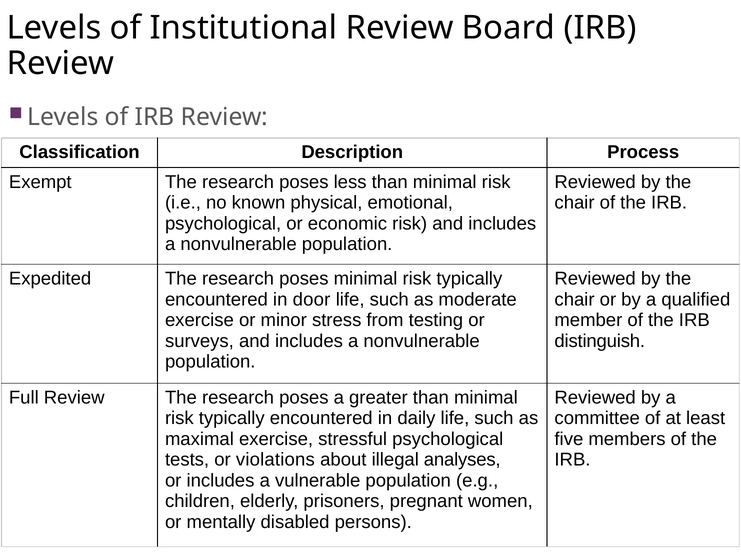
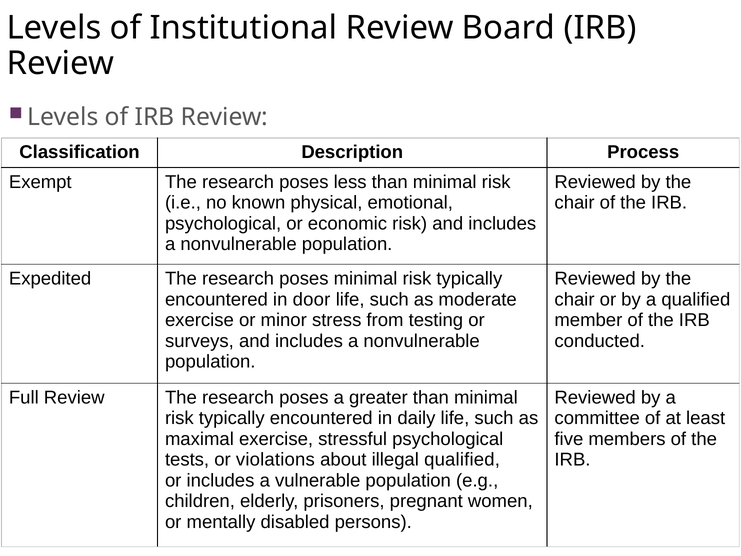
distinguish: distinguish -> conducted (600, 341)
illegal analyses: analyses -> qualified (462, 460)
